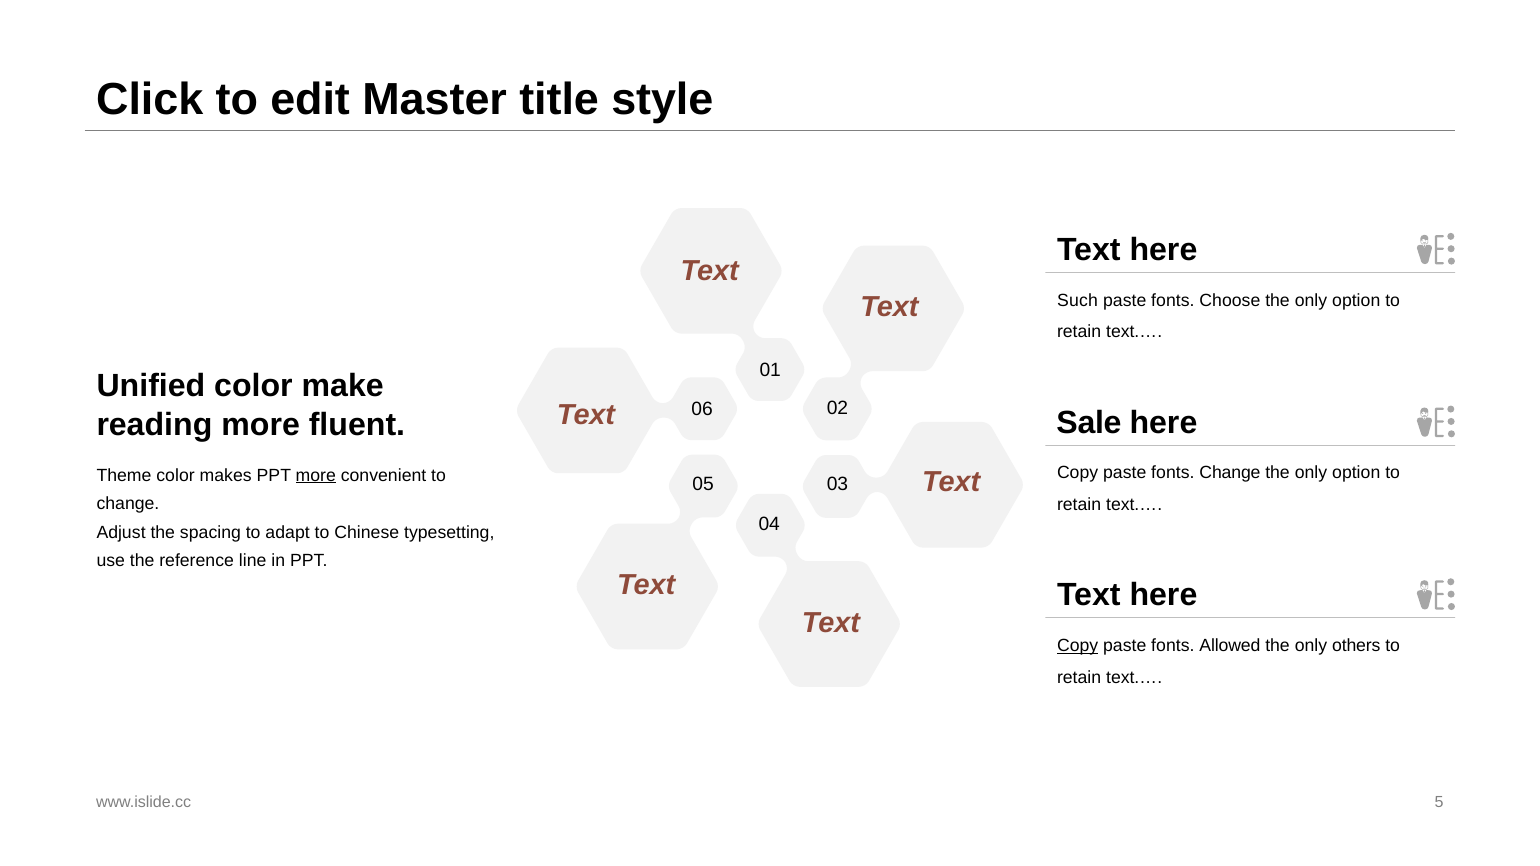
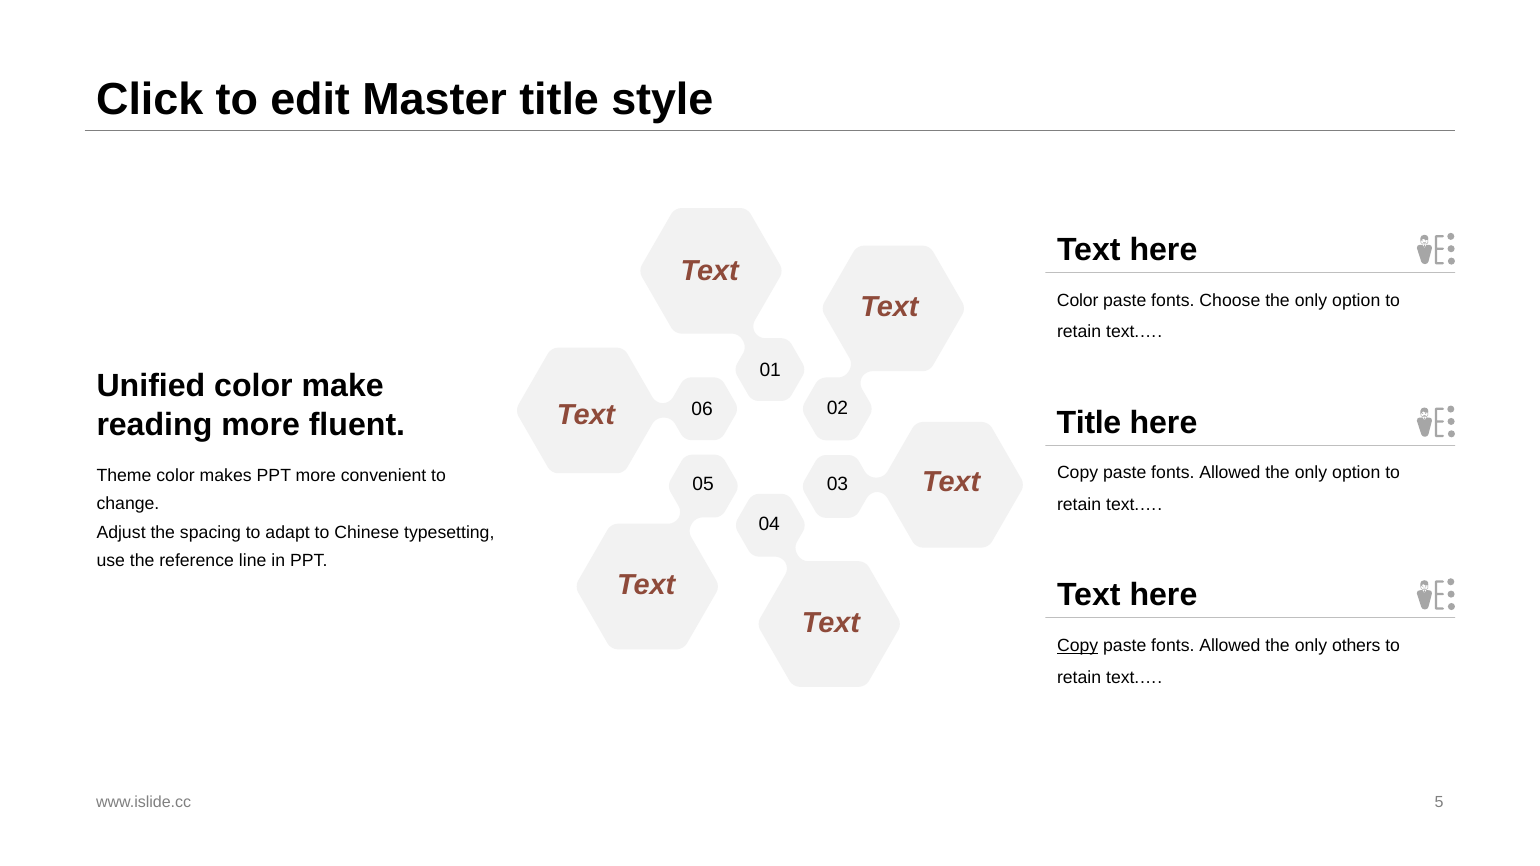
Such: Such -> Color (1078, 300)
Sale: Sale -> Title (1089, 423)
Change: Change -> Allowed (1230, 473)
more underline: present -> none (316, 475)
